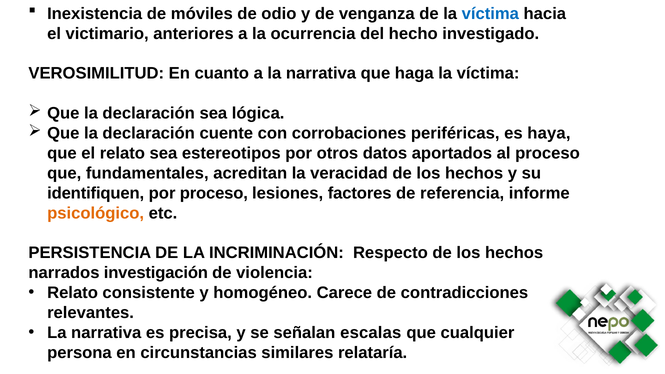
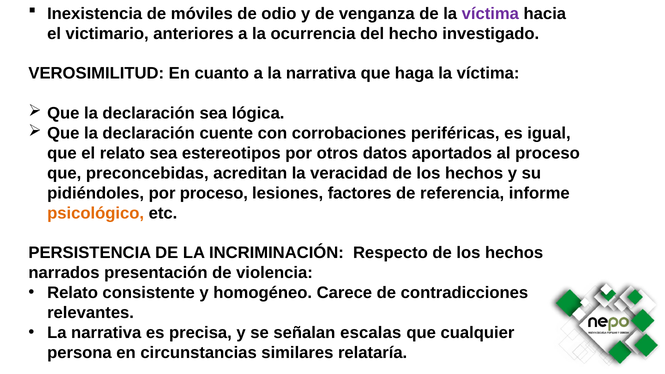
víctima colour: blue -> purple (490, 14)
haya: haya -> igual (549, 133)
fundamentales: fundamentales -> preconcebidas (147, 173)
identifiquen: identifiquen -> pidiéndoles (96, 193)
investigación: investigación -> presentación (156, 273)
